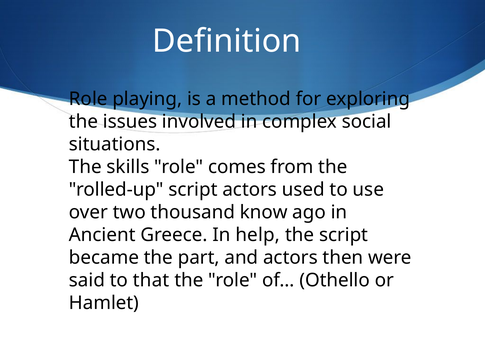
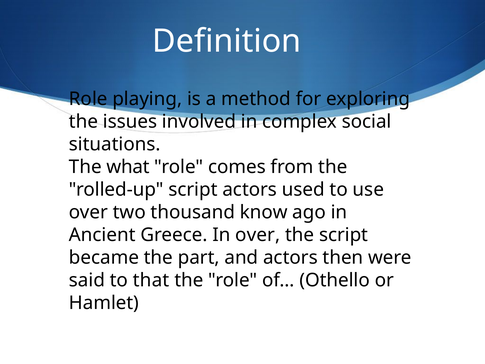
skills: skills -> what (128, 167)
In help: help -> over (258, 235)
